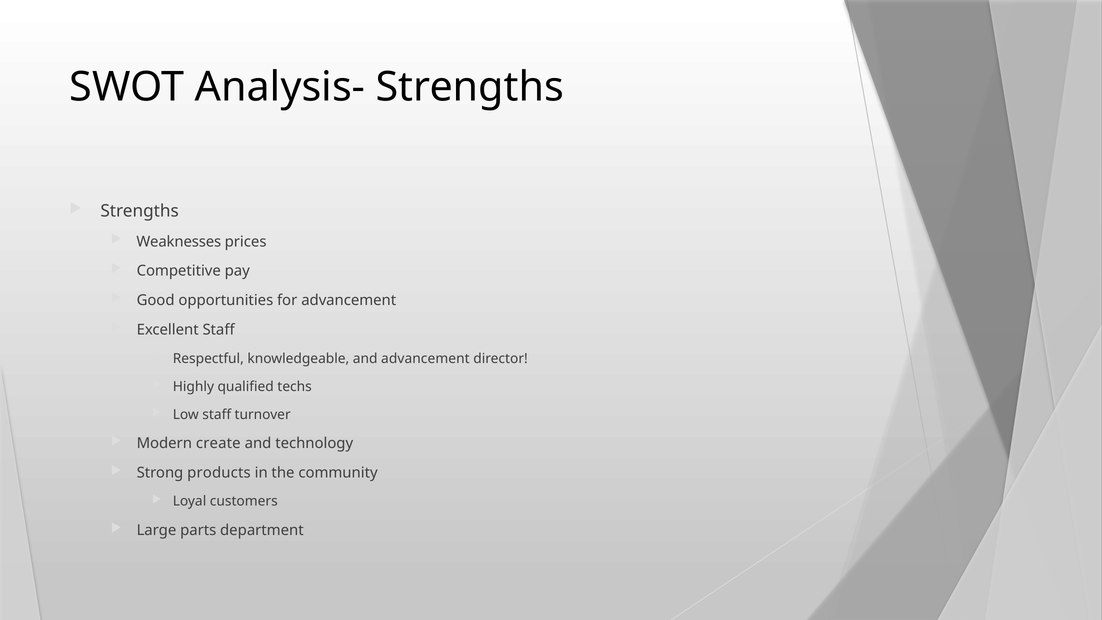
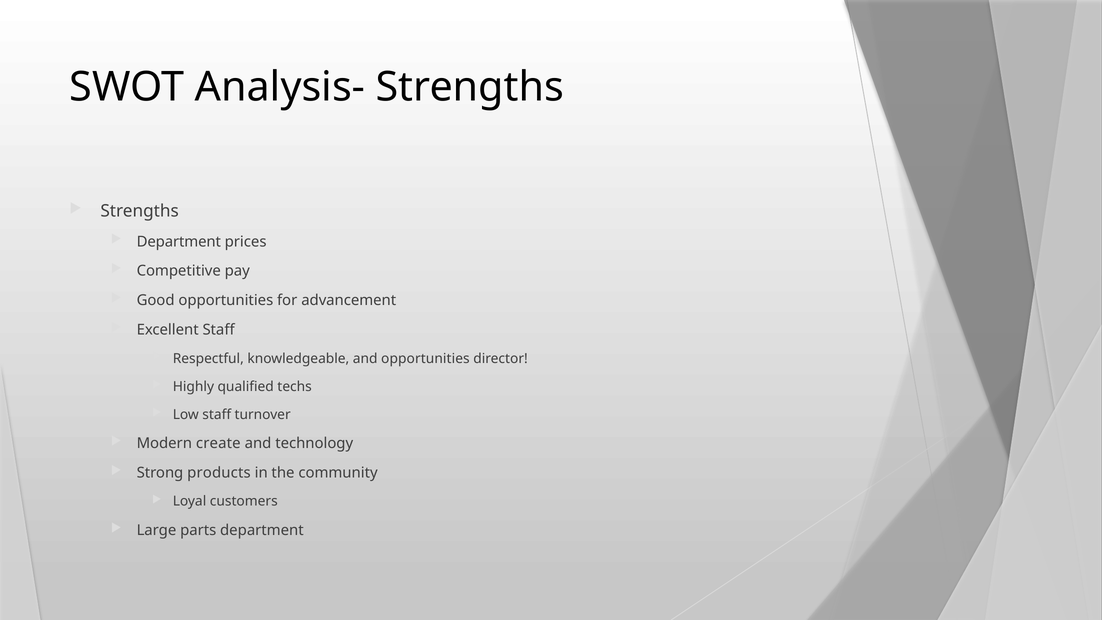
Weaknesses: Weaknesses -> Department (179, 242)
and advancement: advancement -> opportunities (425, 358)
